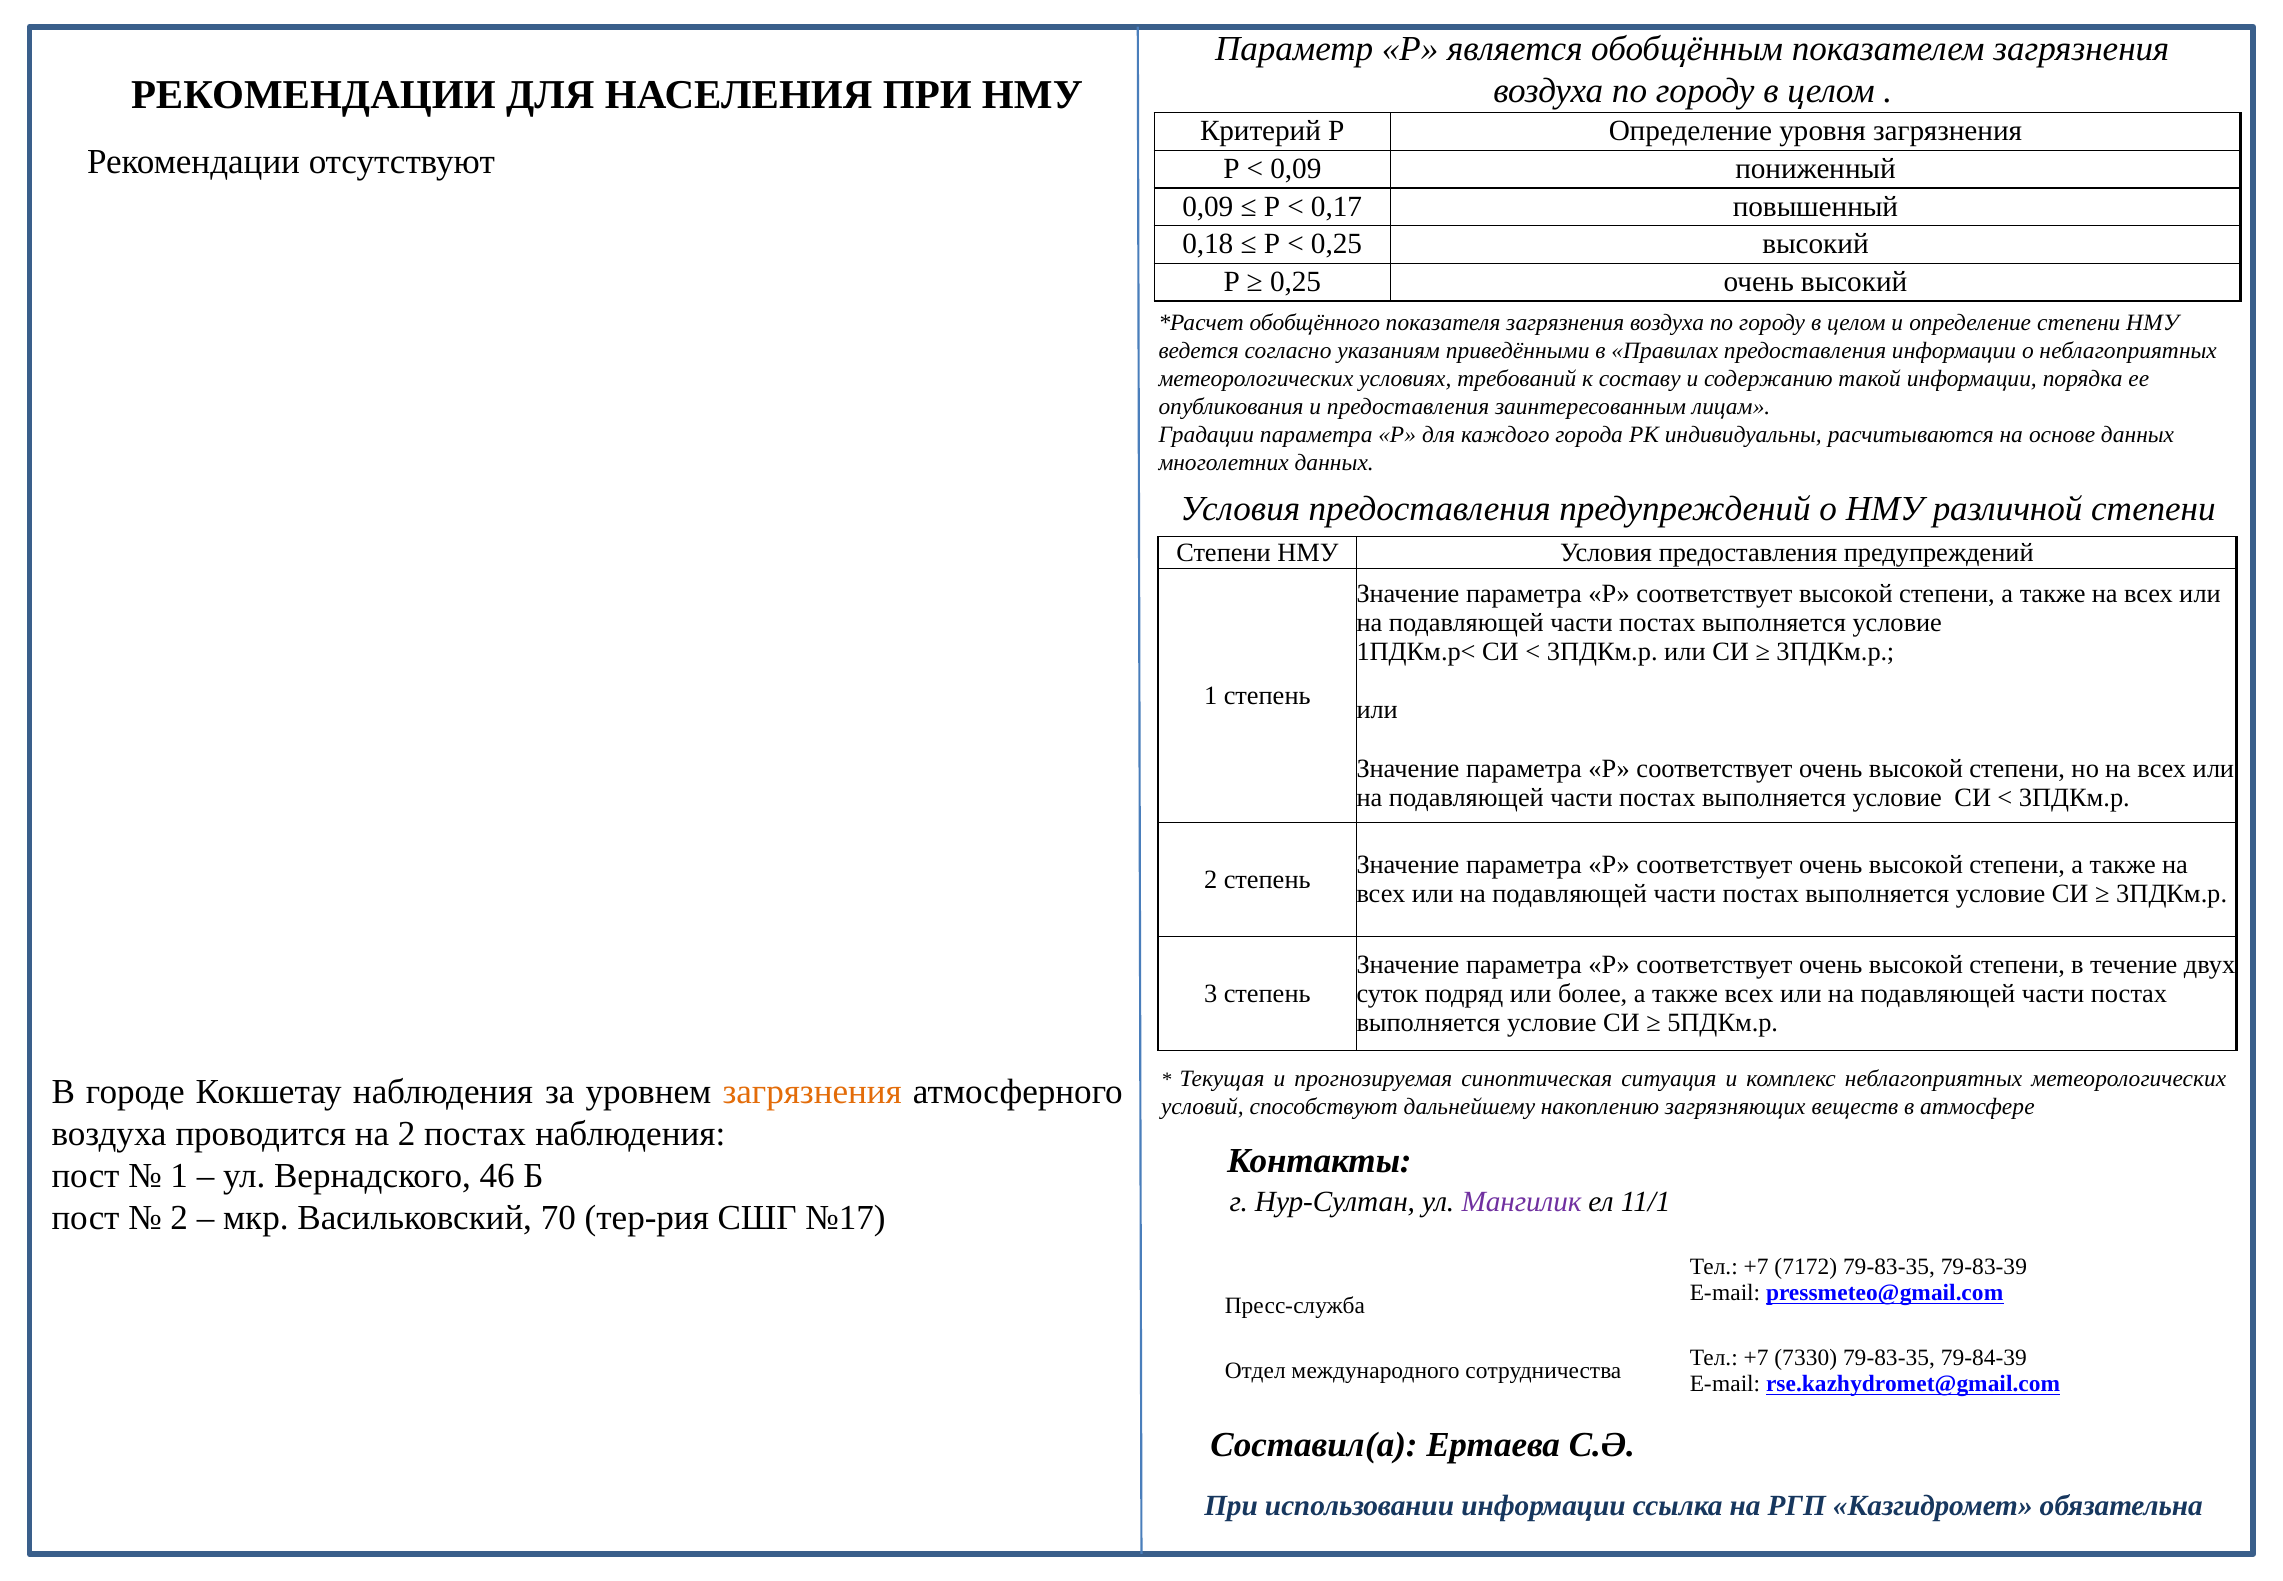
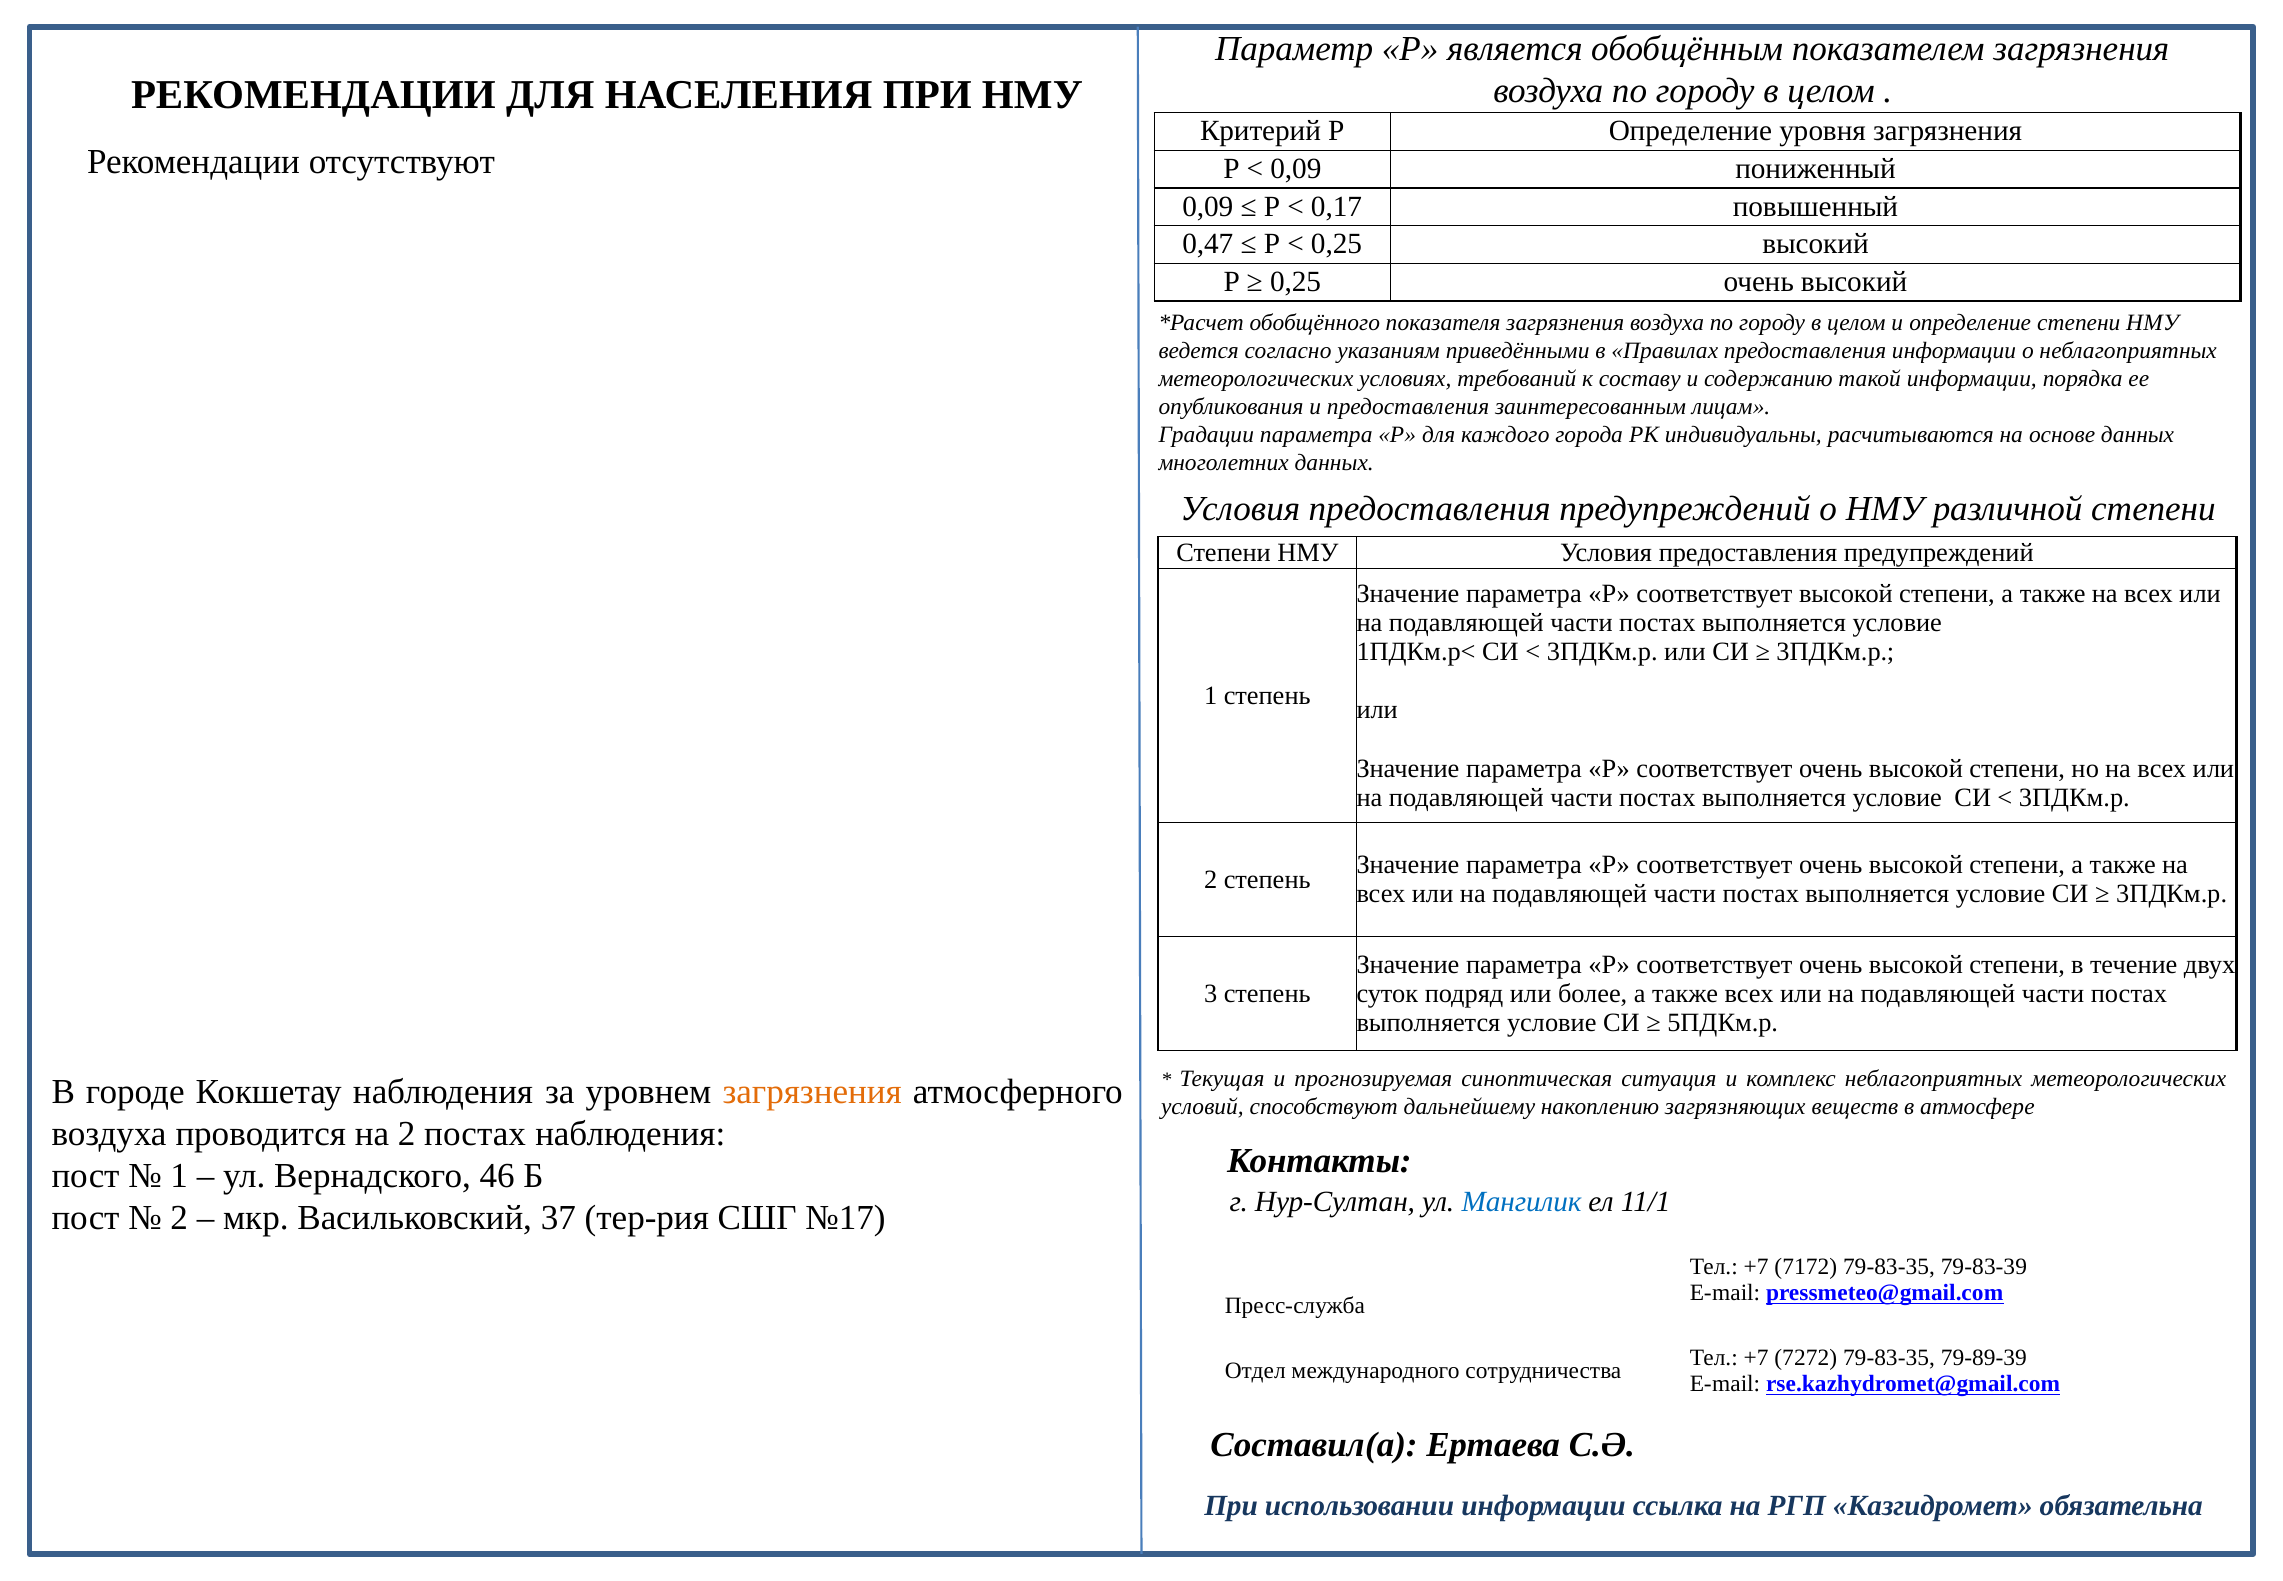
0,18: 0,18 -> 0,47 (1208, 244)
Мангилик colour: purple -> blue (1522, 1202)
70: 70 -> 37 (558, 1218)
7330: 7330 -> 7272 (1806, 1358)
79-84-39: 79-84-39 -> 79-89-39 (1984, 1358)
